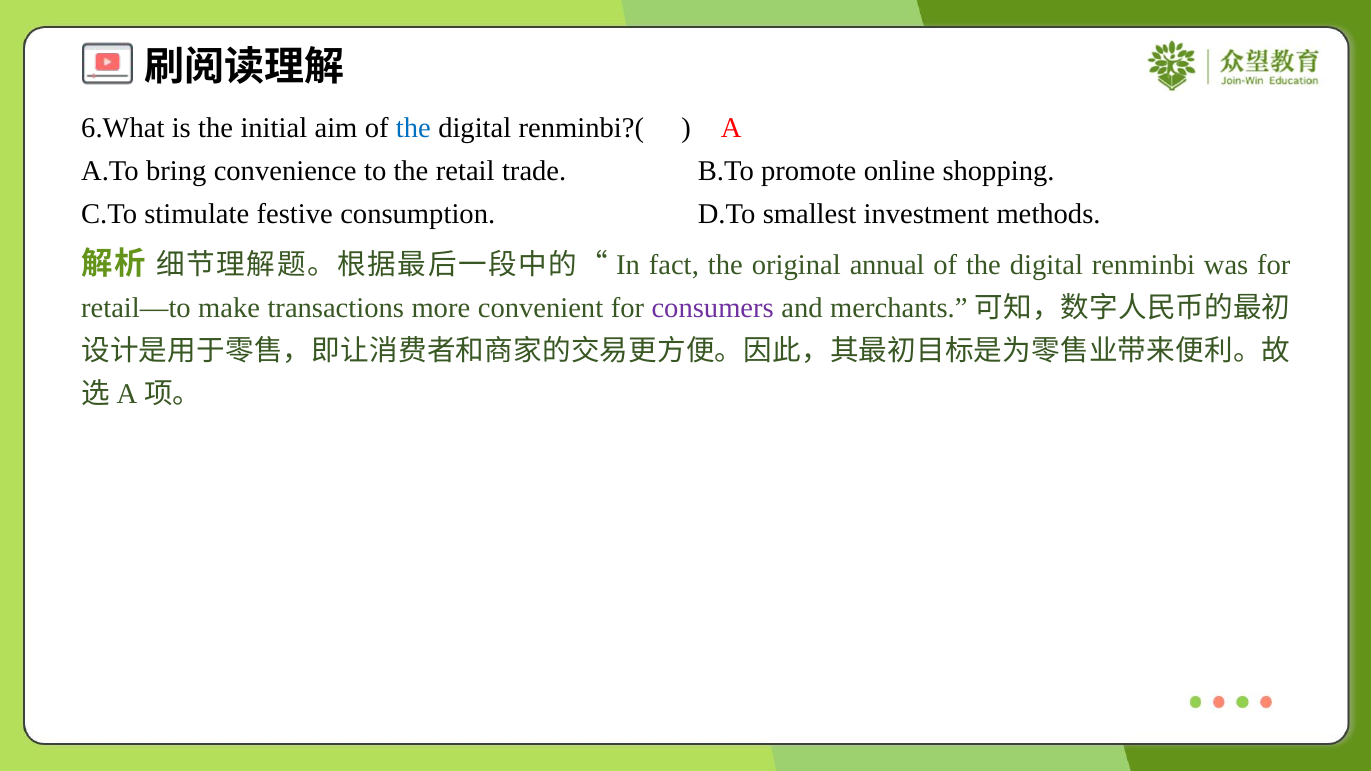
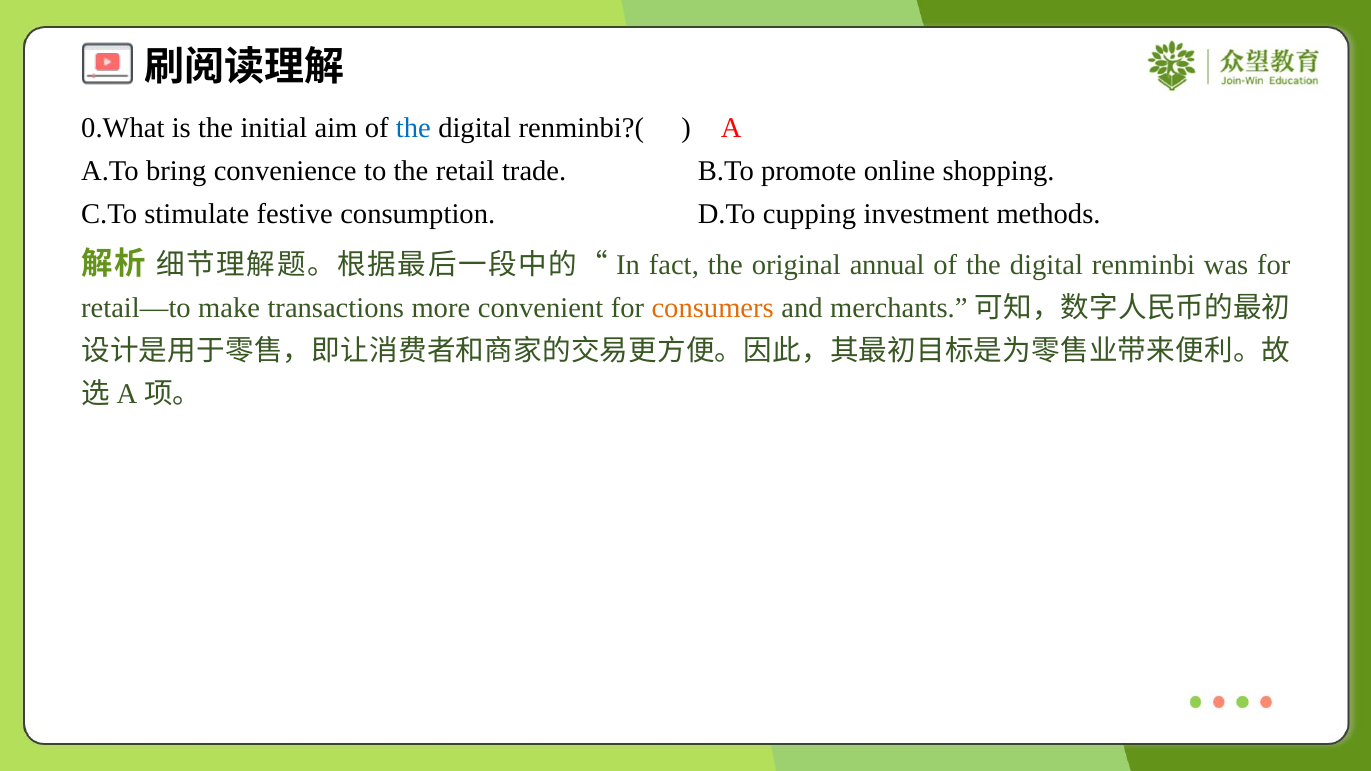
6.What: 6.What -> 0.What (123, 128)
smallest: smallest -> cupping (809, 214)
consumers colour: purple -> orange (713, 308)
